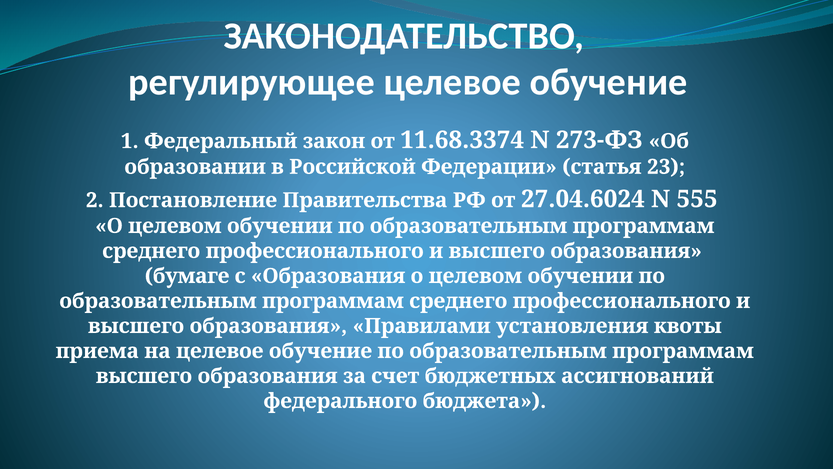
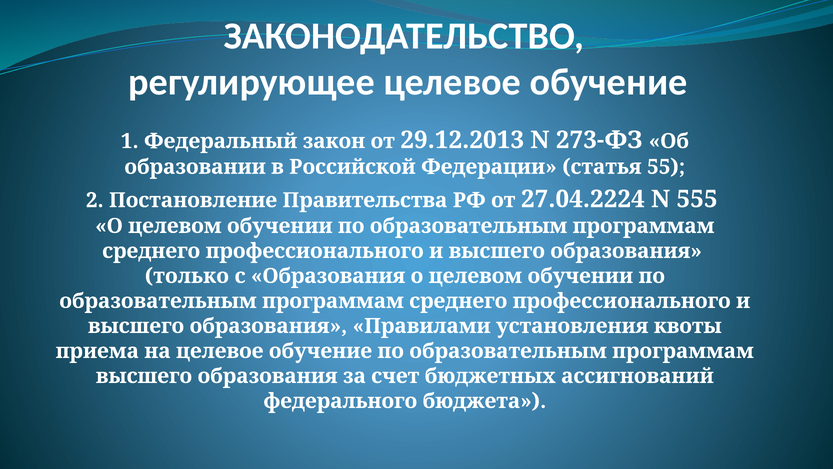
11.68.3374: 11.68.3374 -> 29.12.2013 (462, 140)
23: 23 -> 55 (666, 167)
27.04.6024: 27.04.6024 -> 27.04.2224 (583, 199)
бумаге: бумаге -> только (187, 276)
